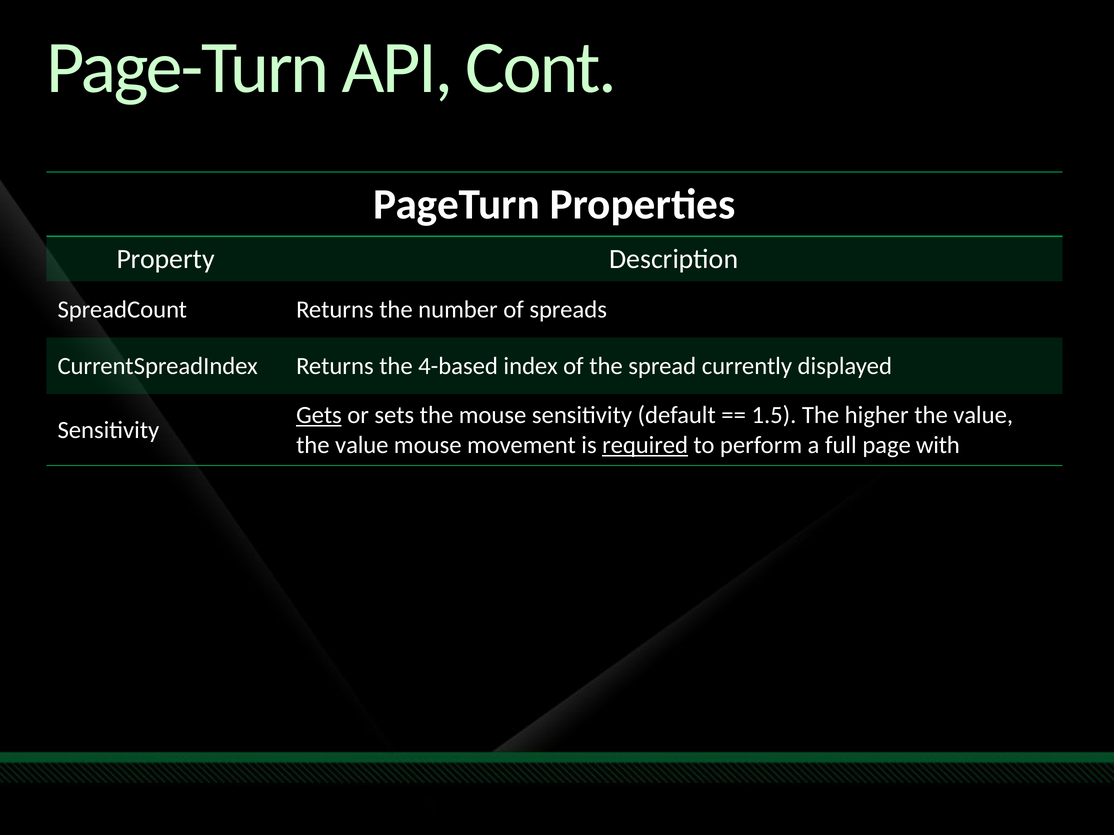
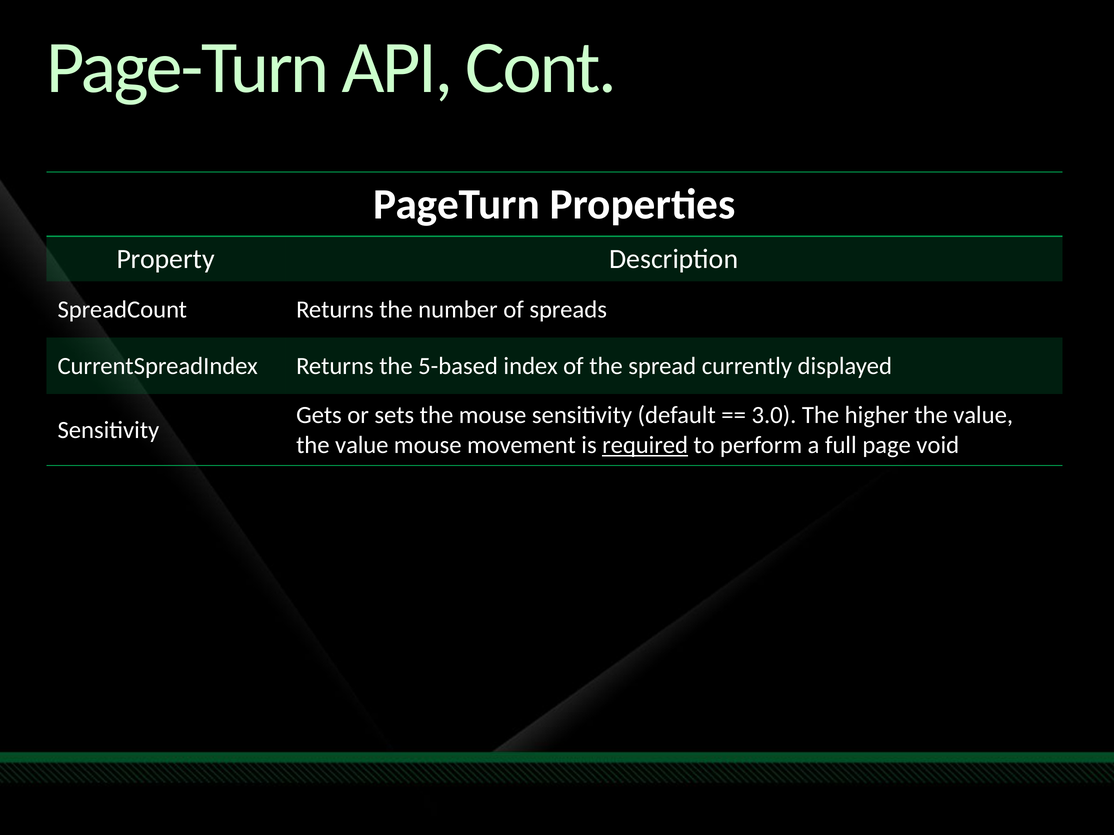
4-based: 4-based -> 5-based (458, 366)
Gets underline: present -> none (319, 415)
1.5: 1.5 -> 3.0 (774, 415)
with: with -> void (938, 445)
